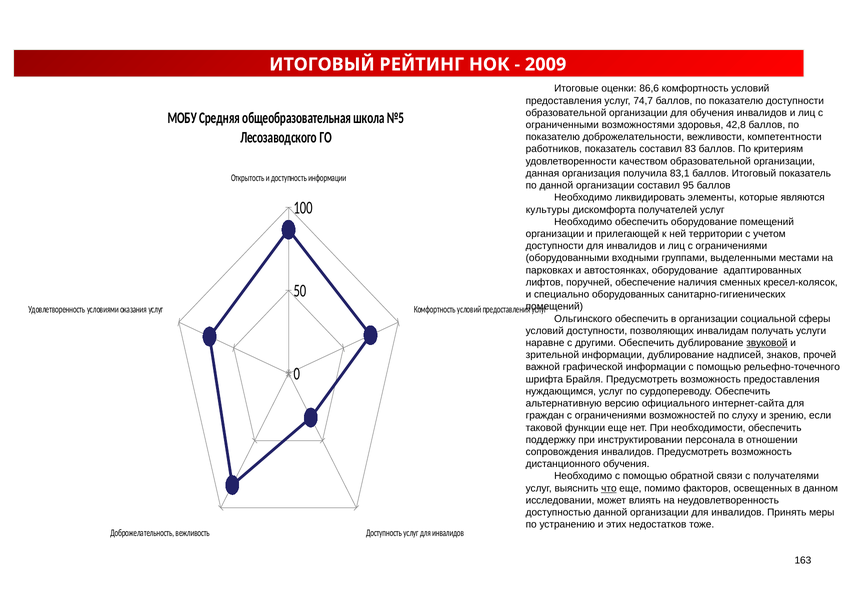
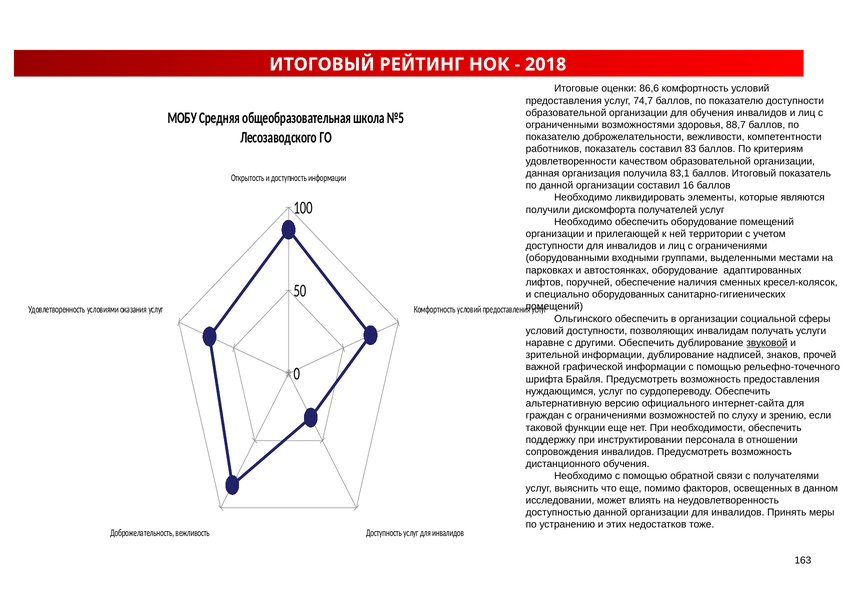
2009: 2009 -> 2018 (546, 64)
42,8: 42,8 -> 88,7 (736, 125)
95: 95 -> 16 (688, 186)
культуры: культуры -> получили (548, 210)
что underline: present -> none (609, 489)
